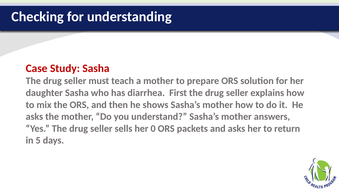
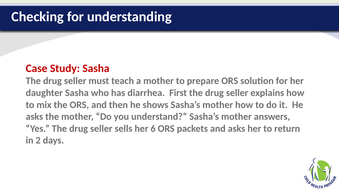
0: 0 -> 6 (153, 128)
5: 5 -> 2 (38, 140)
